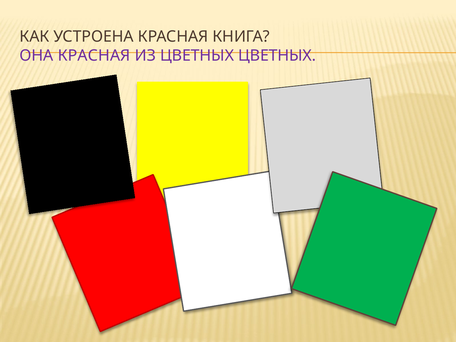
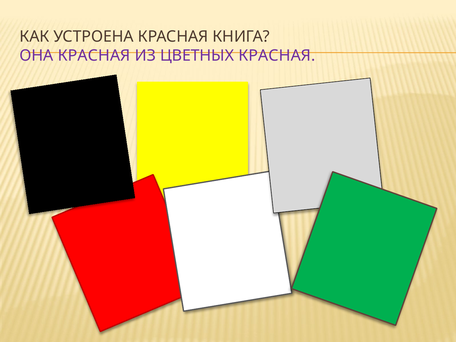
ЦВЕТНЫХ ЦВЕТНЫХ: ЦВЕТНЫХ -> КРАСНАЯ (277, 56)
